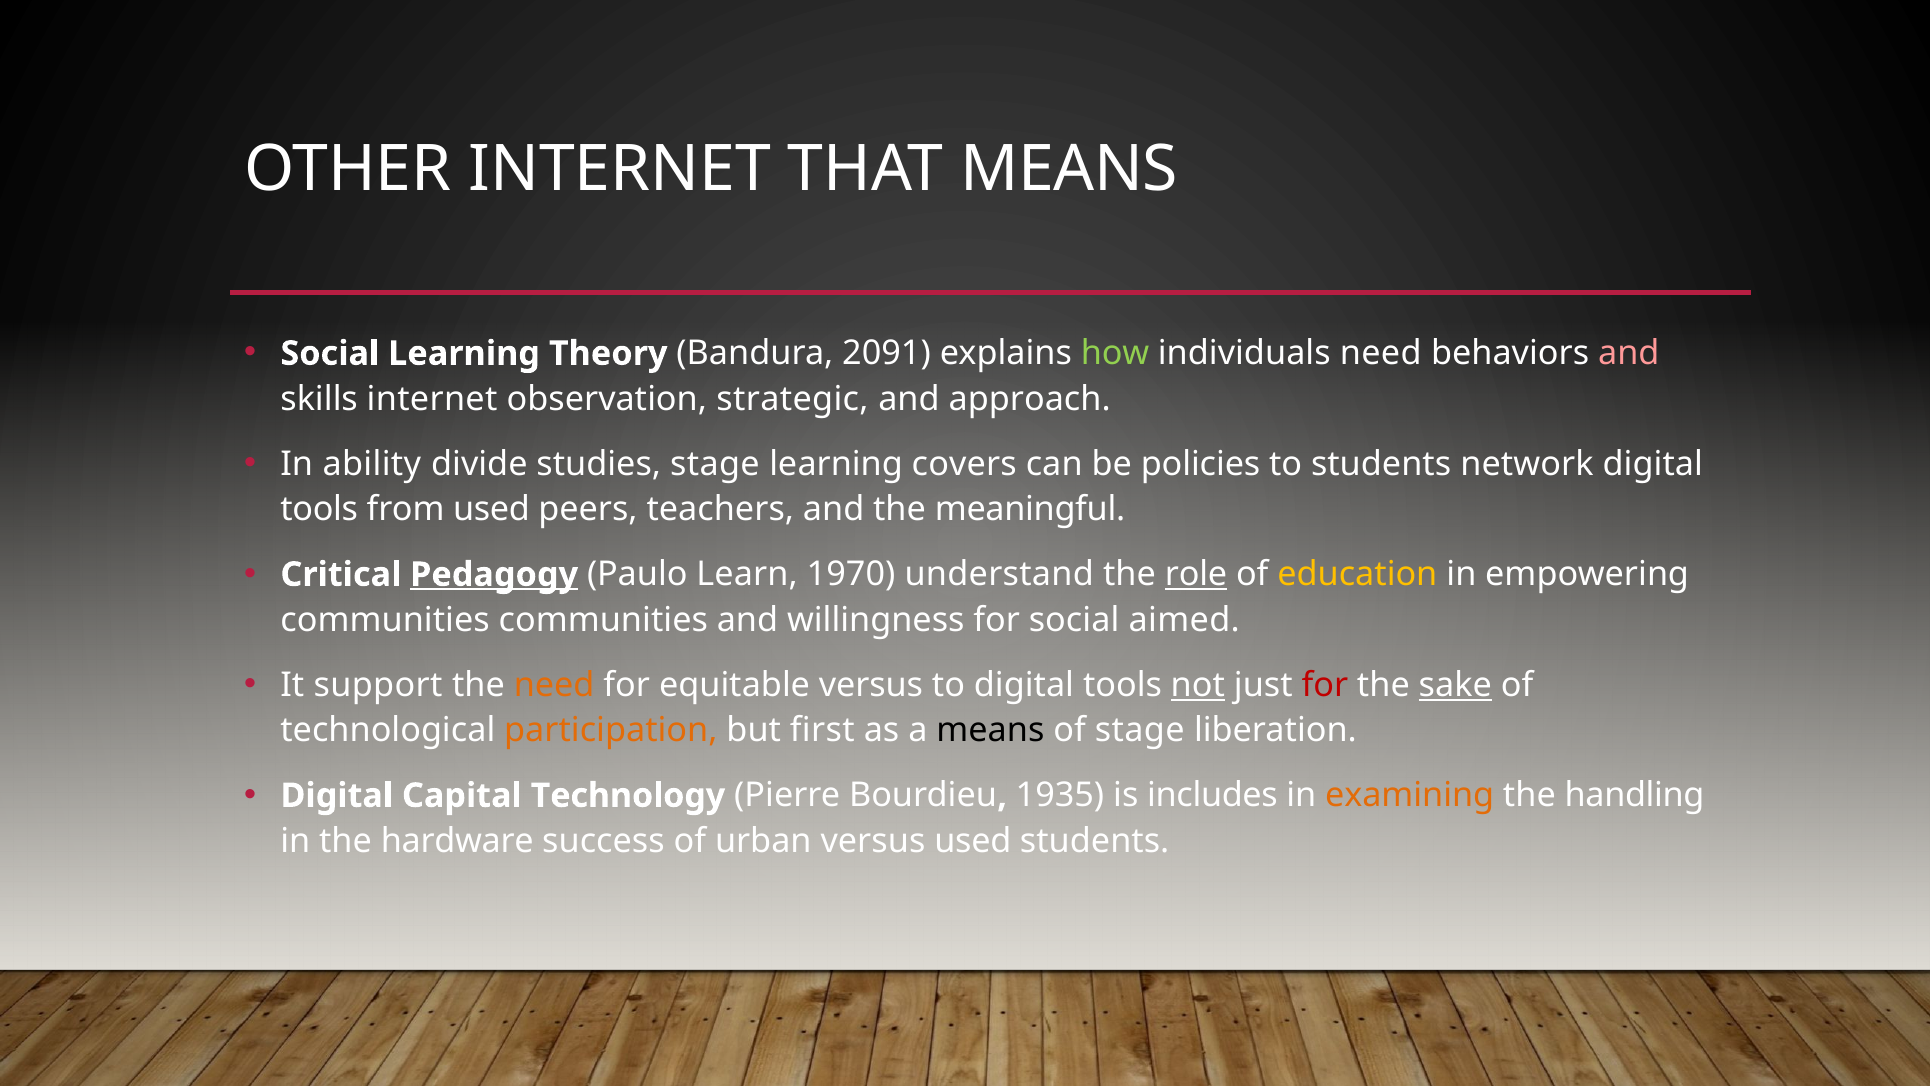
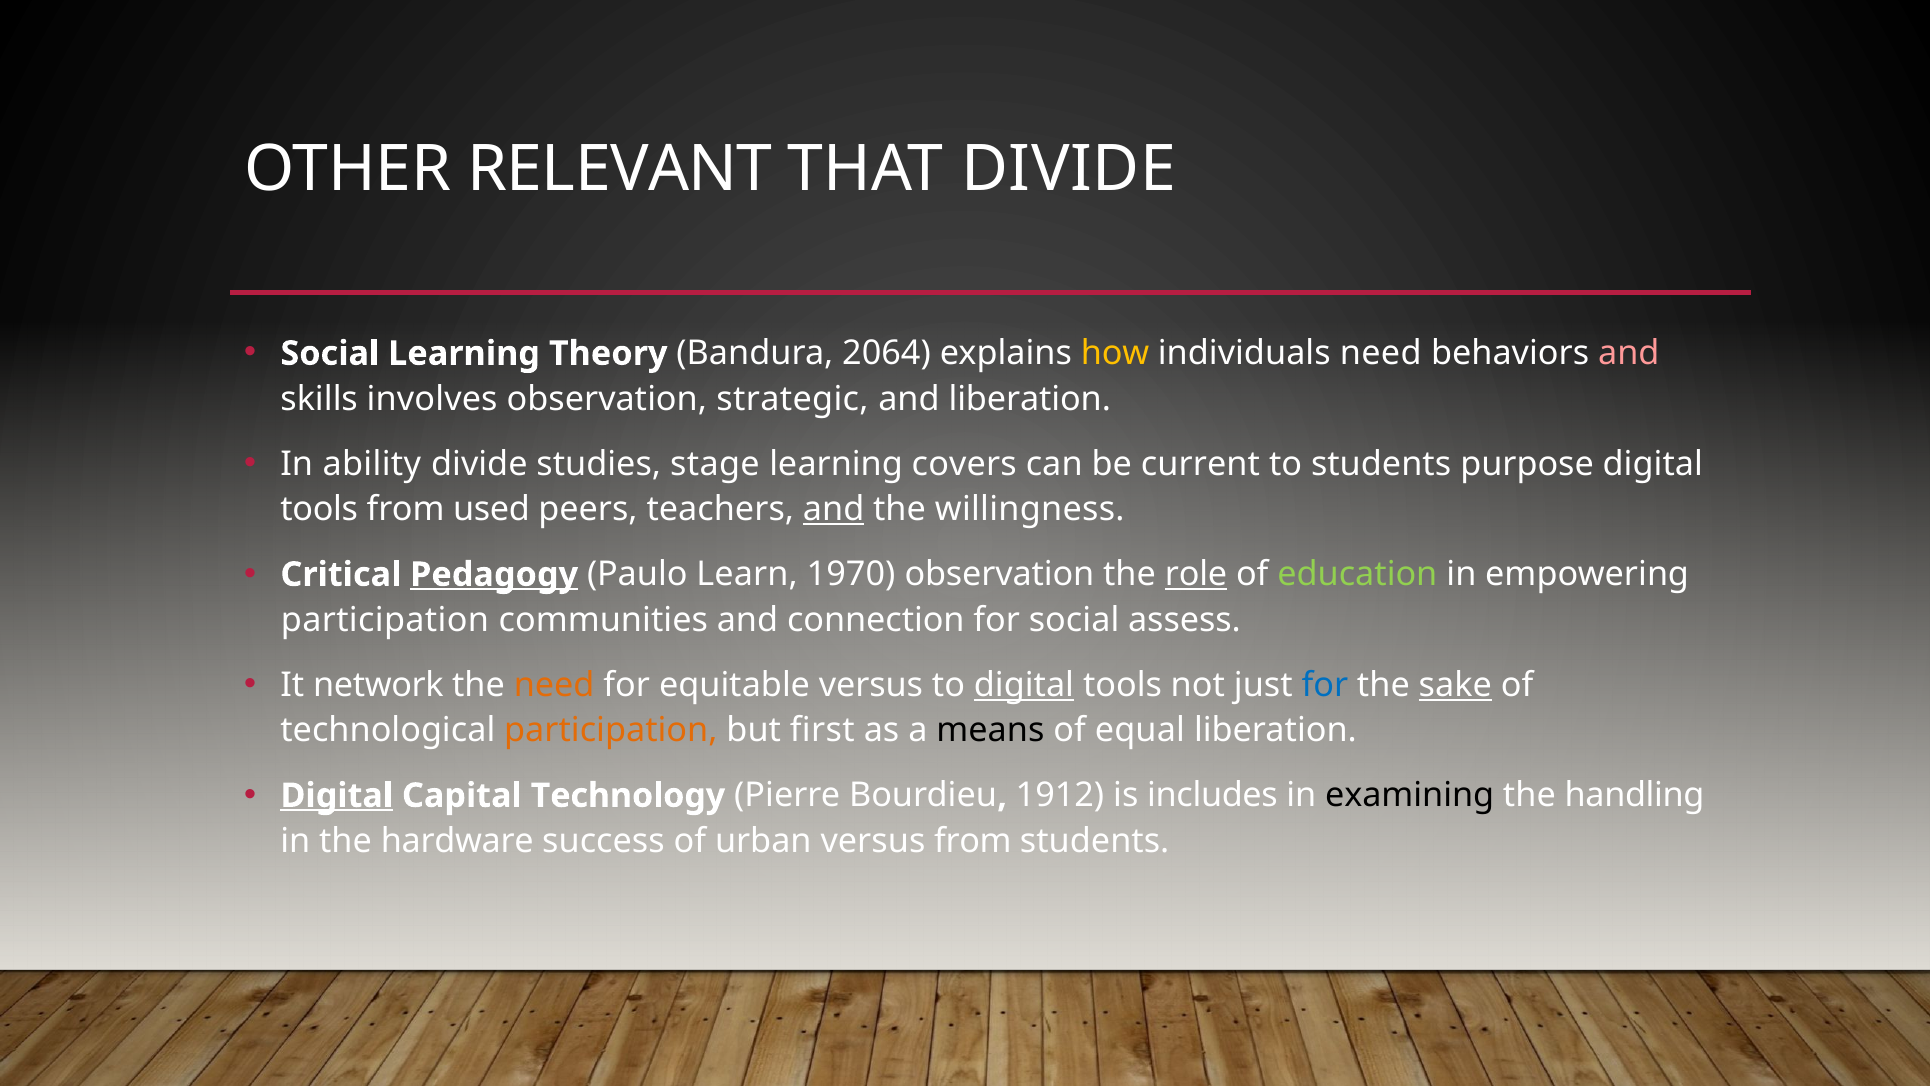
OTHER INTERNET: INTERNET -> RELEVANT (620, 169)
THAT MEANS: MEANS -> DIVIDE (1069, 169)
2091: 2091 -> 2064 (887, 353)
how colour: light green -> yellow (1115, 353)
skills internet: internet -> involves (432, 399)
and approach: approach -> liberation (1030, 399)
policies: policies -> current (1200, 464)
network: network -> purpose (1527, 464)
and underline: none -> present (834, 509)
meaningful: meaningful -> willingness (1030, 509)
1970 understand: understand -> observation (999, 574)
education colour: yellow -> light green (1357, 574)
communities: communities -> participation (385, 620)
willingness: willingness -> connection (876, 620)
aimed: aimed -> assess (1184, 620)
support: support -> network (378, 685)
digital underline: none -> present (1024, 685)
not underline: present -> none (1198, 685)
for colour: red -> blue (1325, 685)
of stage: stage -> equal (1140, 730)
Digital underline: none -> present (337, 795)
1935: 1935 -> 1912 (1060, 795)
examining colour: orange -> black (1410, 795)
versus used: used -> from (973, 841)
